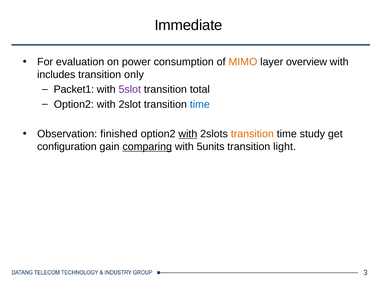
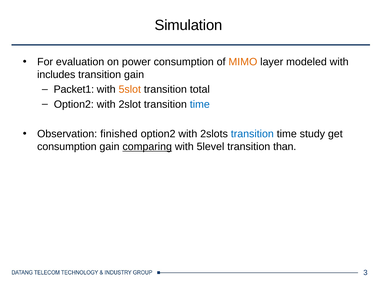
Immediate: Immediate -> Simulation (188, 25)
overview: overview -> modeled (306, 62)
transition only: only -> gain (134, 75)
5slot colour: purple -> orange (130, 89)
with underline: present -> none (188, 134)
transition colour: orange -> blue (252, 134)
configuration: configuration -> consumption (67, 147)
5units: 5units -> 5level (210, 147)
light: light -> than (285, 147)
